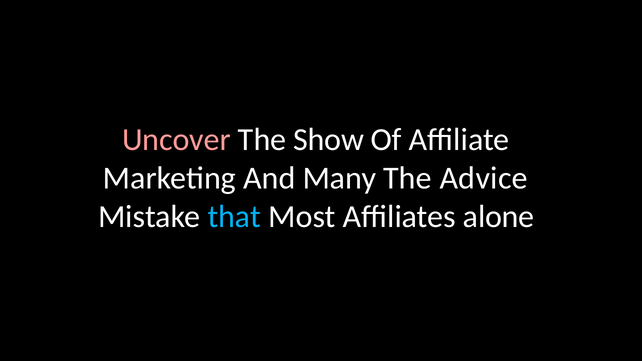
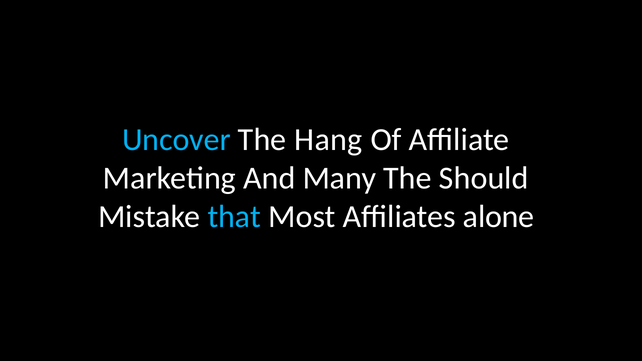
Uncover colour: pink -> light blue (176, 140)
Show: Show -> Hang (328, 140)
Advice: Advice -> Should (484, 178)
